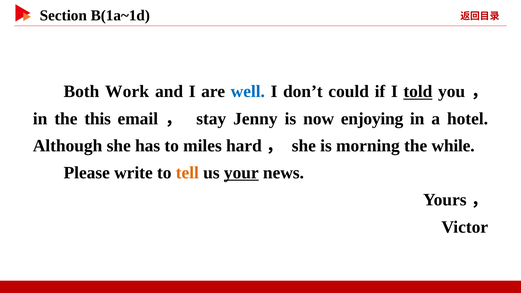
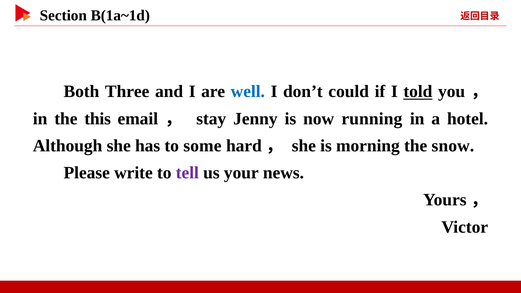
Work: Work -> Three (127, 92)
enjoying: enjoying -> running (372, 119)
miles: miles -> some (202, 146)
while: while -> snow (453, 146)
tell colour: orange -> purple (187, 173)
your underline: present -> none (241, 173)
